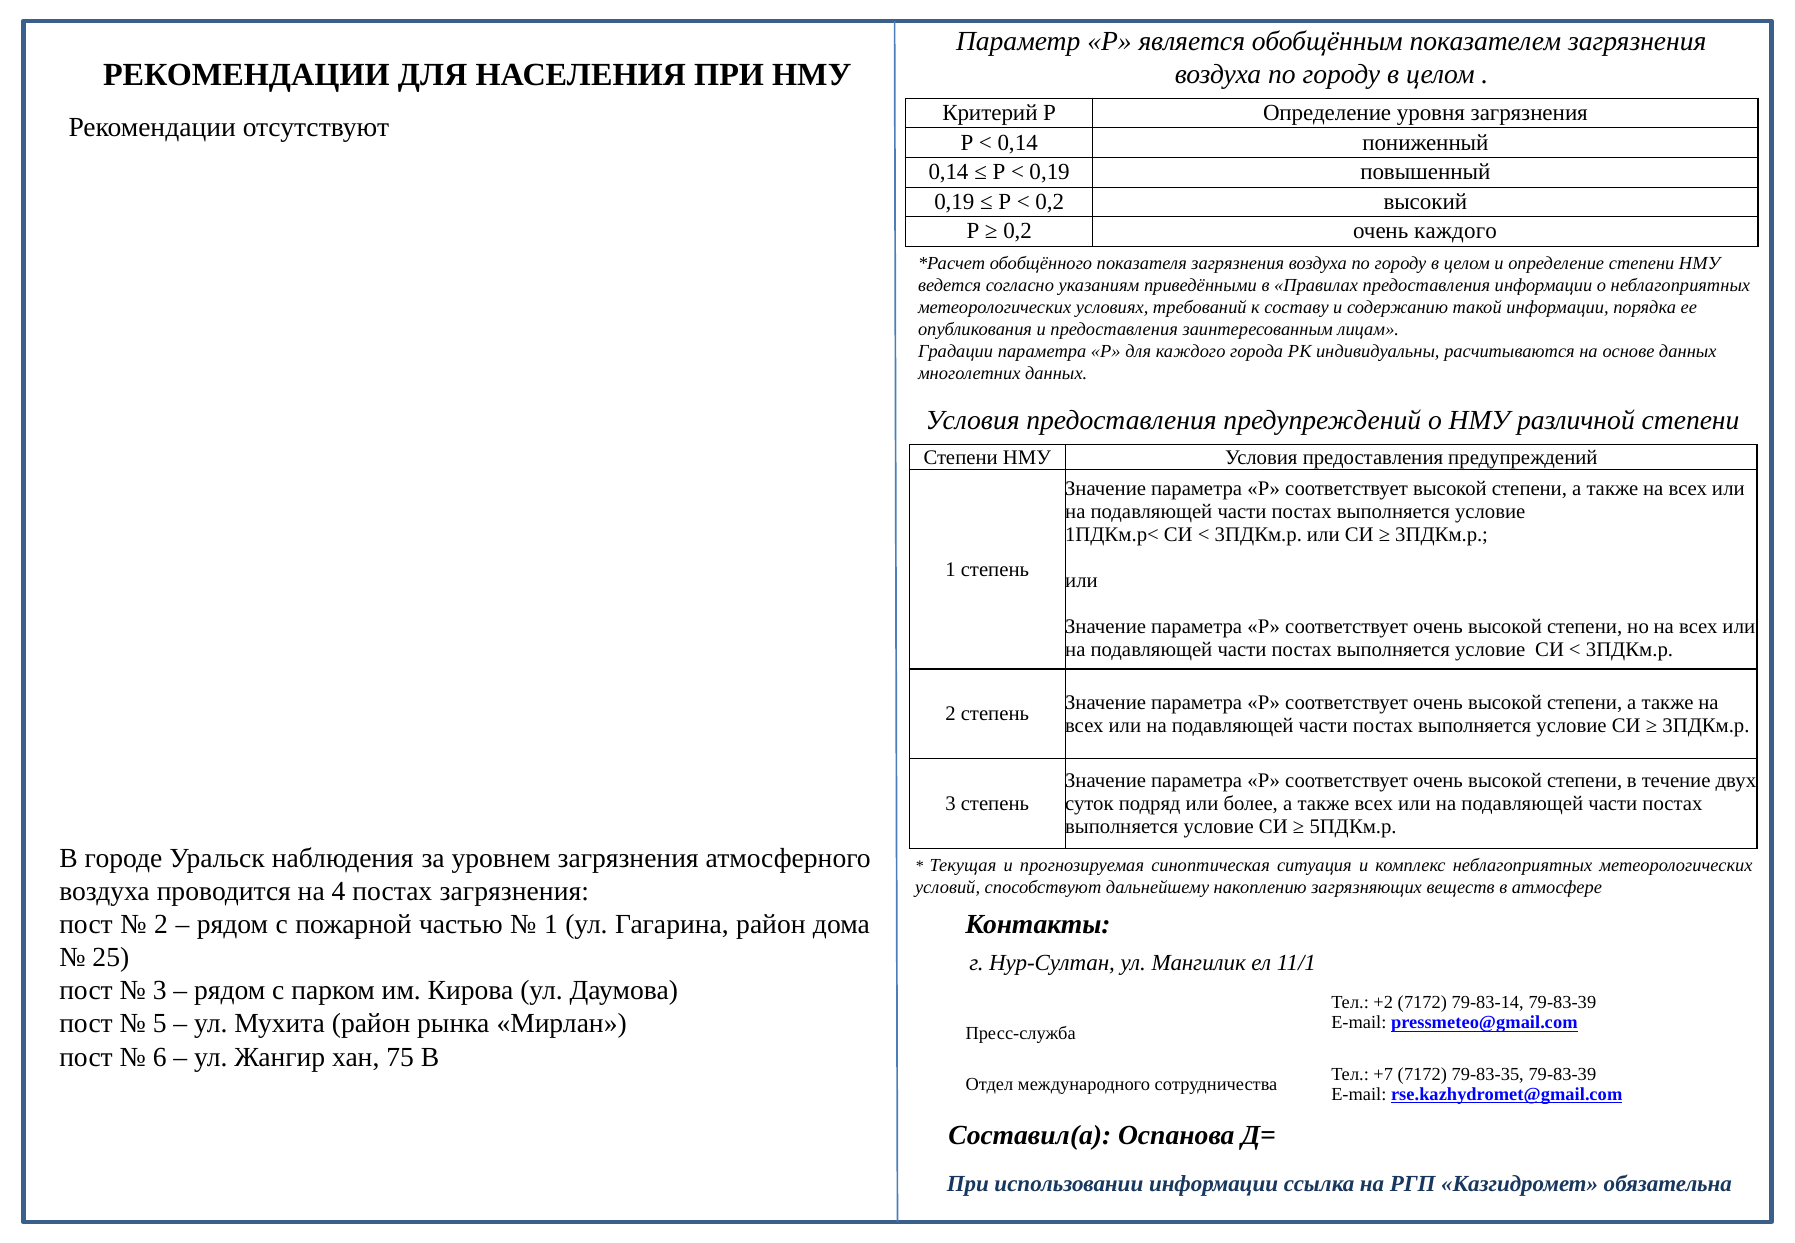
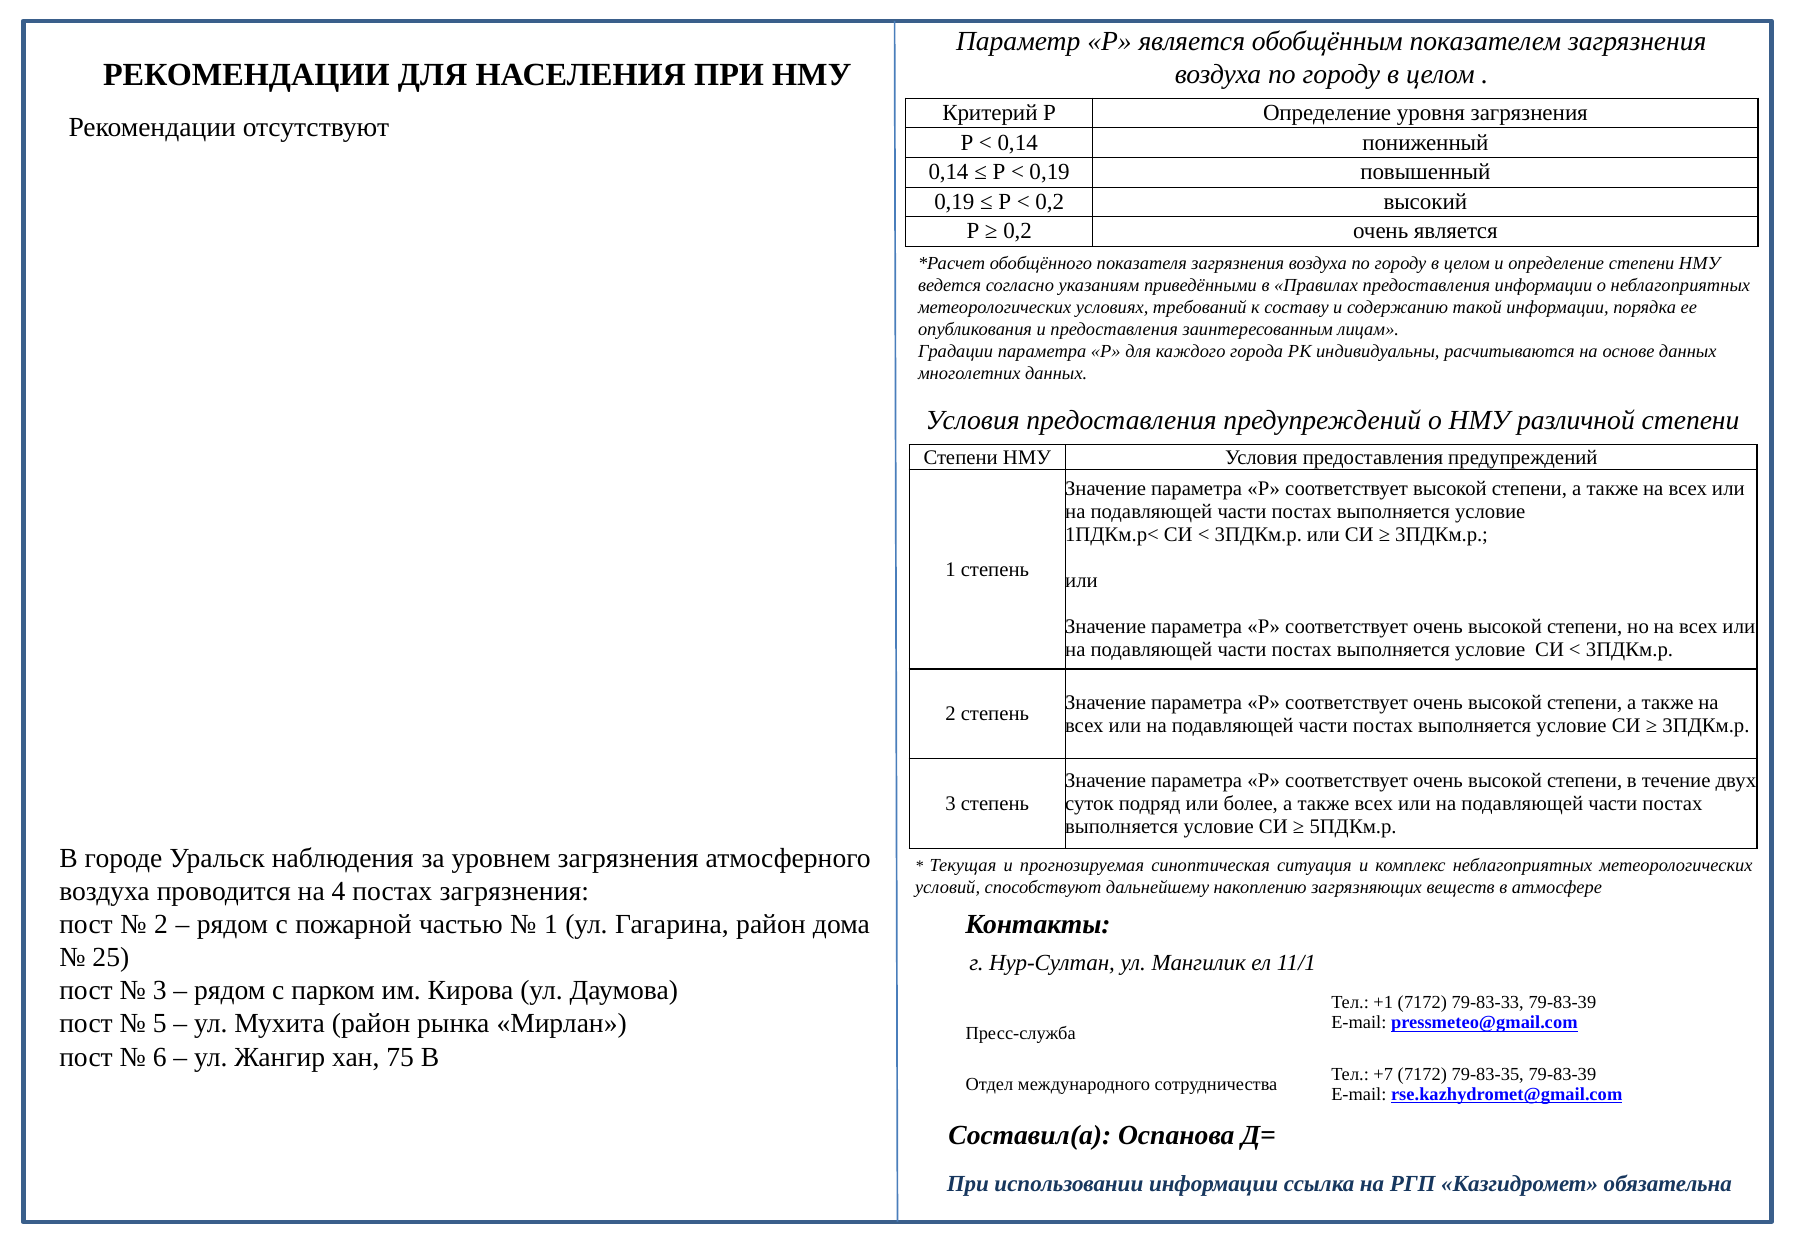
очень каждого: каждого -> является (1456, 231)
+2: +2 -> +1 (1383, 1002)
79-83-14: 79-83-14 -> 79-83-33 (1488, 1002)
